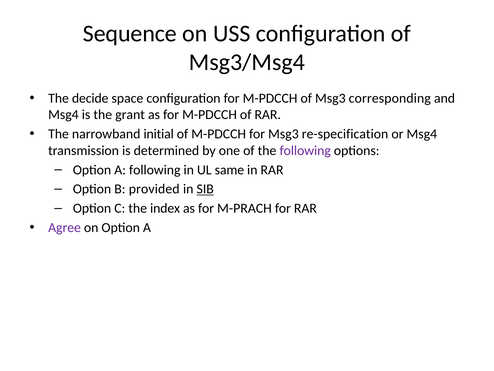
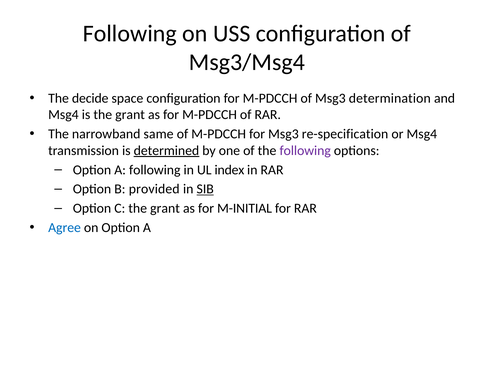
Sequence: Sequence -> Following (130, 33)
corresponding: corresponding -> determination (390, 98)
initial: initial -> same (159, 134)
determined underline: none -> present (166, 150)
same: same -> index (229, 170)
C the index: index -> grant (165, 208)
M-PRACH: M-PRACH -> M-INITIAL (245, 208)
Agree colour: purple -> blue (65, 227)
